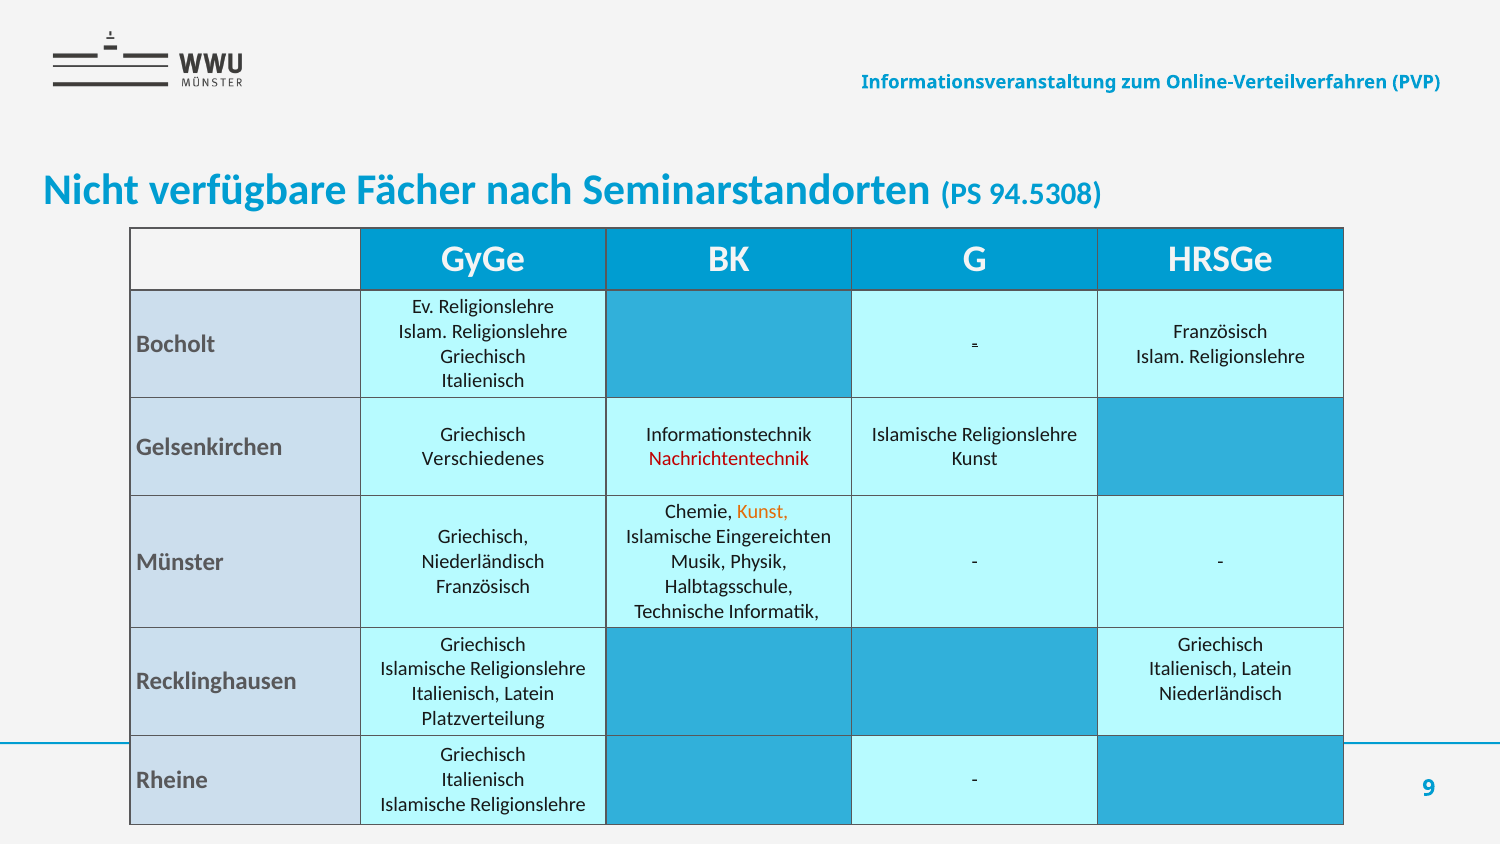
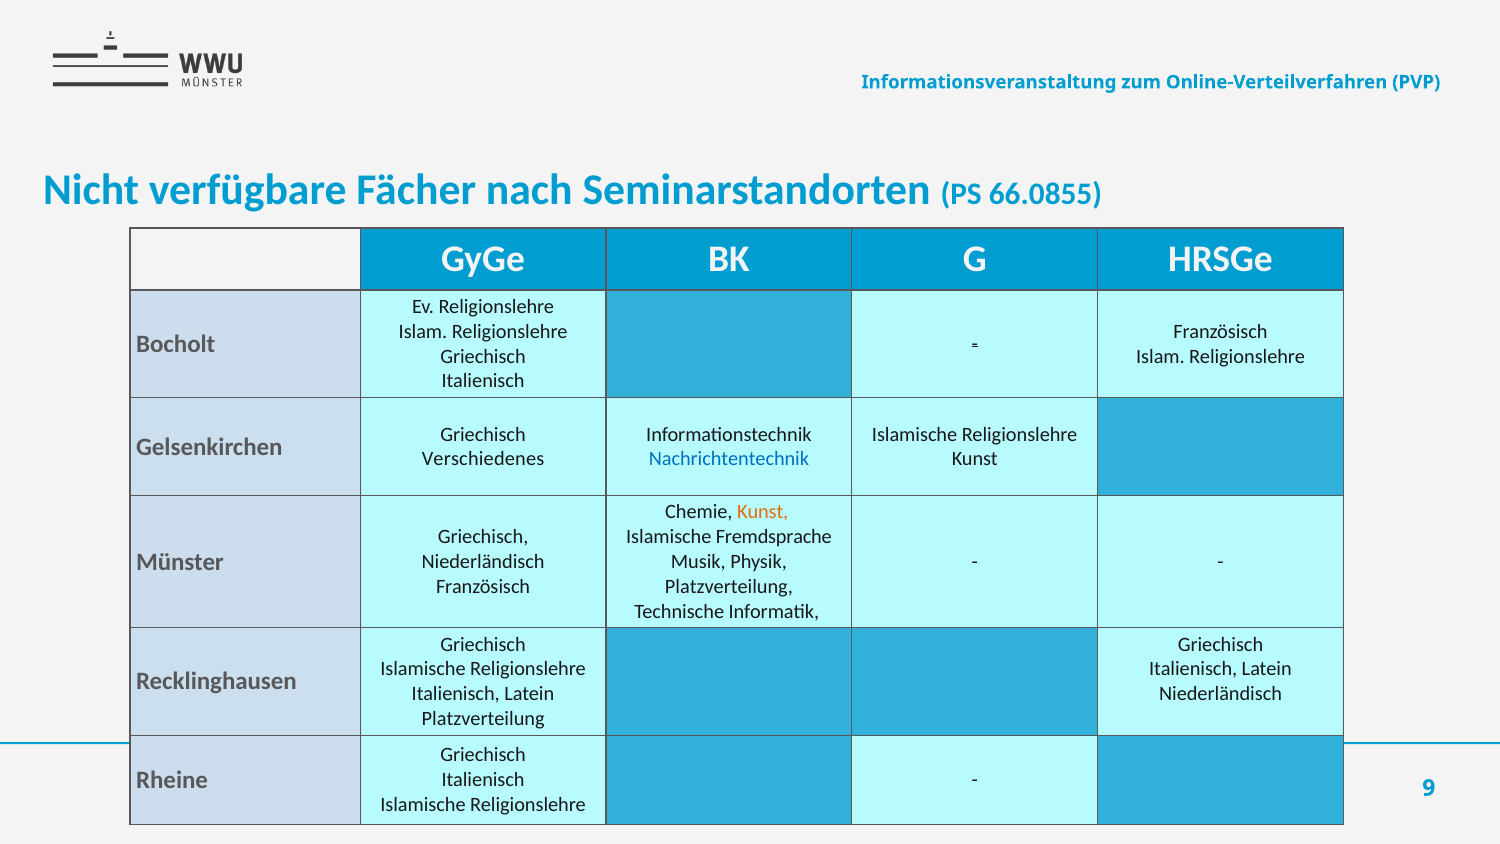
94.5308: 94.5308 -> 66.0855 (1045, 195)
Nachrichtentechnik colour: red -> blue (729, 459)
Eingereichten: Eingereichten -> Fremdsprache (774, 537)
Halbtagsschule: Halbtagsschule -> Platzverteilung (729, 586)
